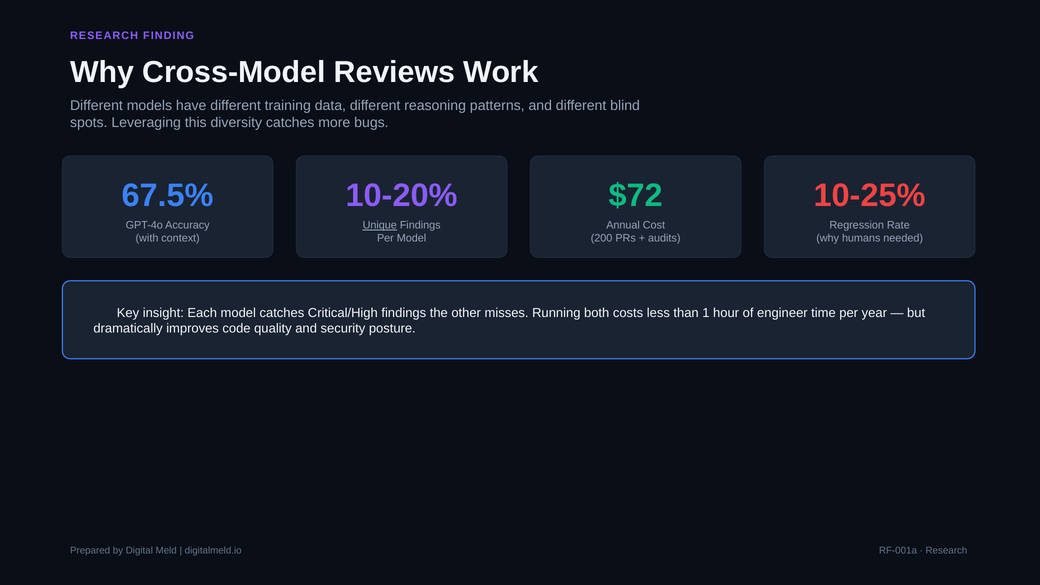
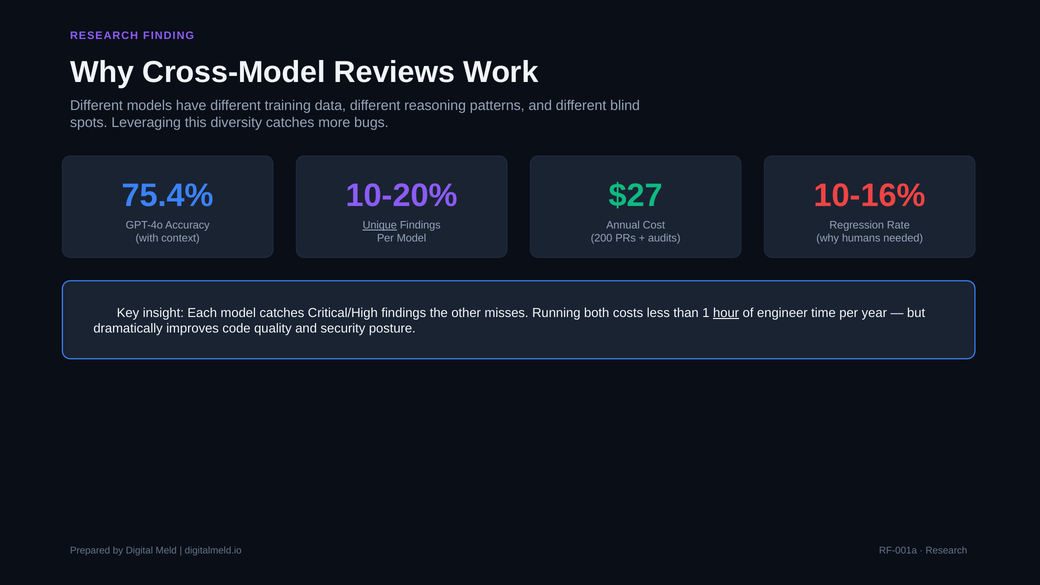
67.5%: 67.5% -> 75.4% (168, 196)
$72: $72 -> $27 (636, 196)
10-25%: 10-25% -> 10-16% (870, 196)
hour underline: none -> present (726, 313)
